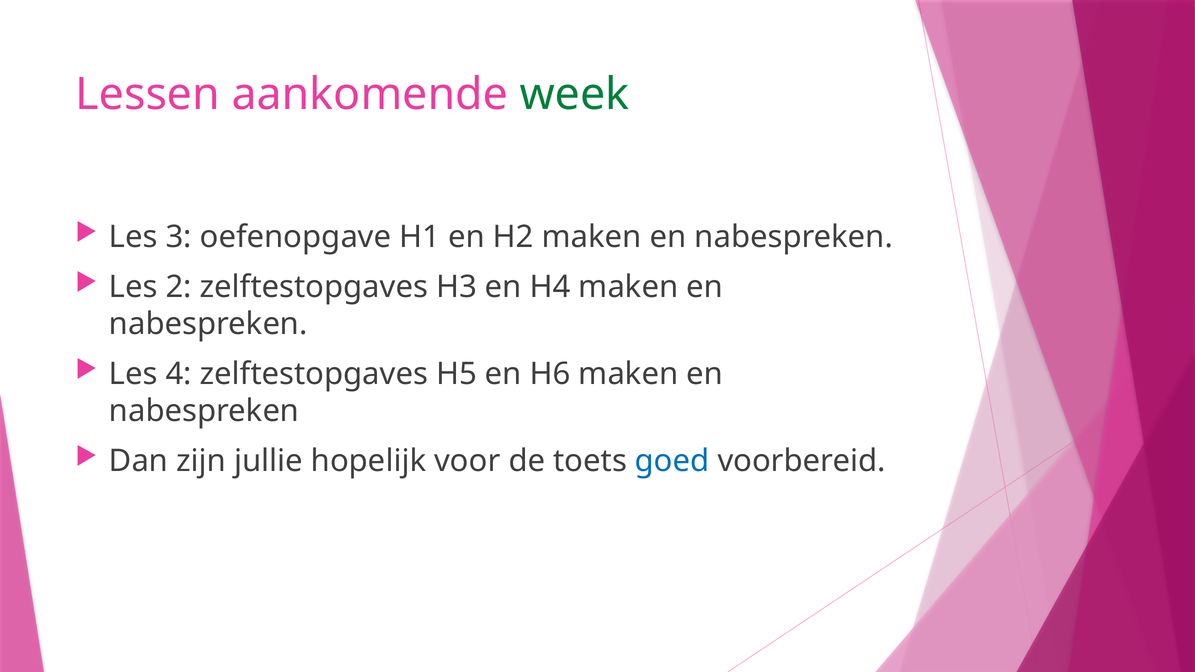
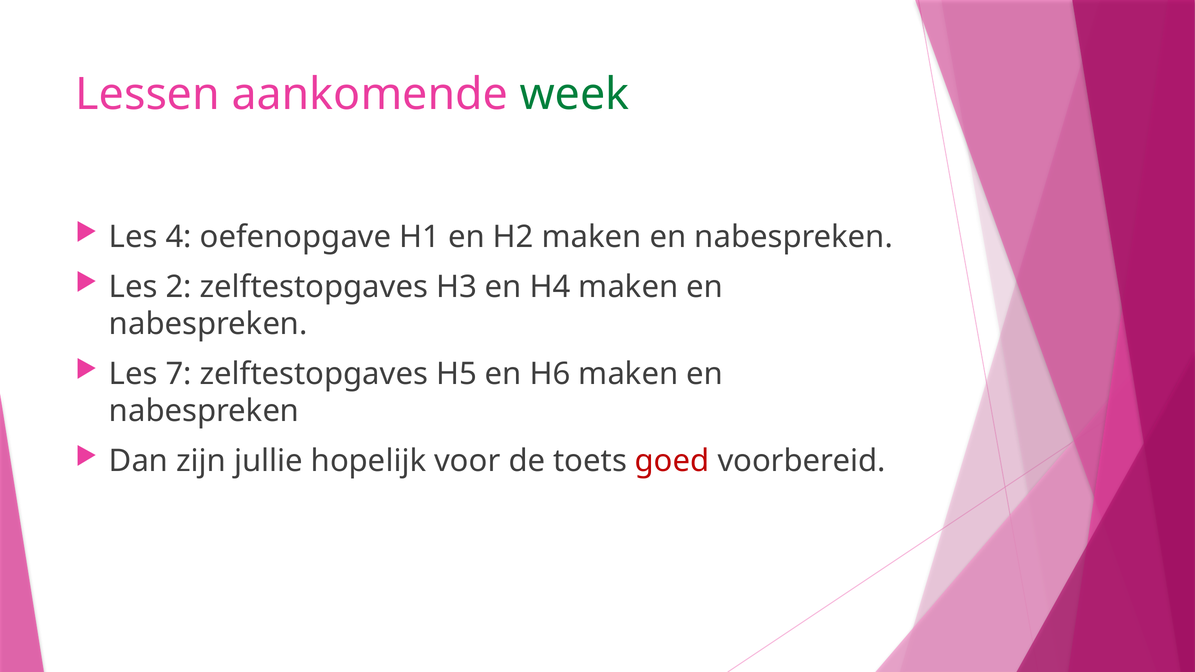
3: 3 -> 4 (179, 237)
4: 4 -> 7 (179, 374)
goed colour: blue -> red (672, 461)
